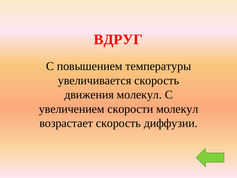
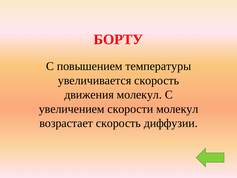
ВДРУГ: ВДРУГ -> БОРТУ (118, 39)
